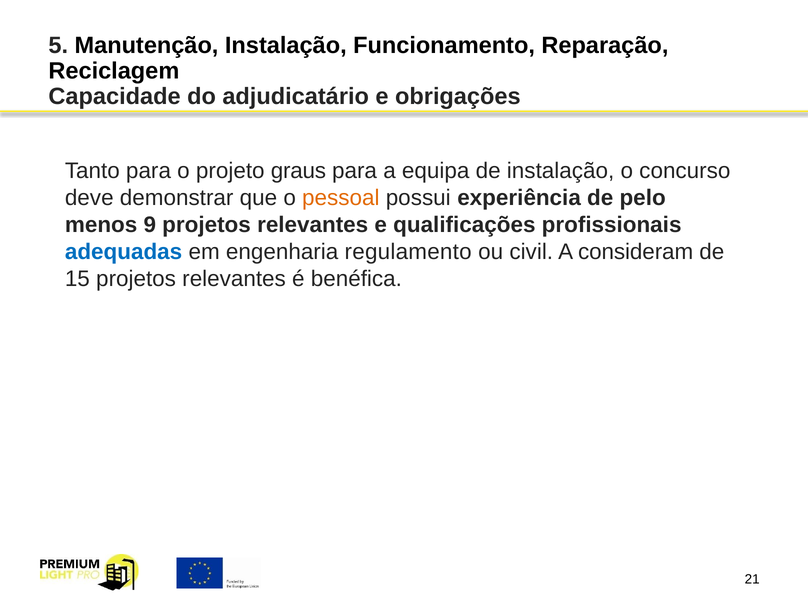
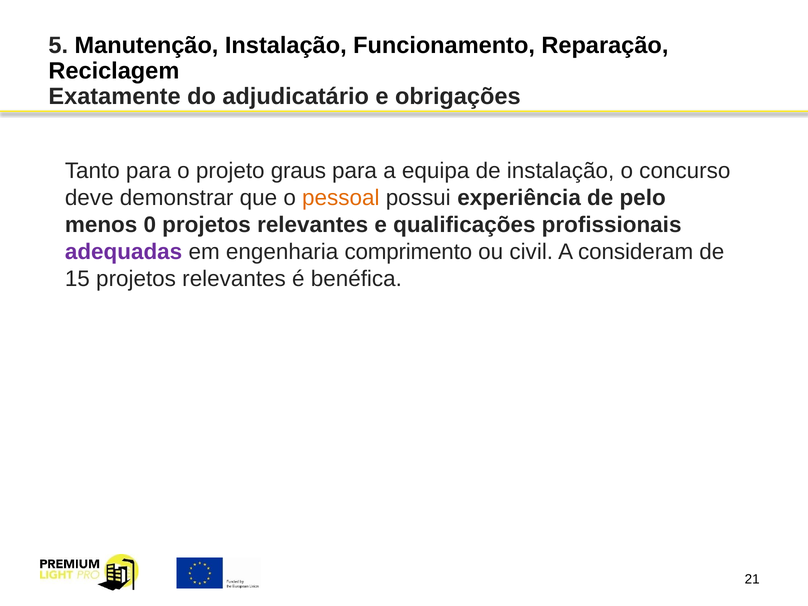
Capacidade: Capacidade -> Exatamente (115, 96)
9: 9 -> 0 (150, 225)
adequadas colour: blue -> purple (124, 252)
regulamento: regulamento -> comprimento (408, 252)
